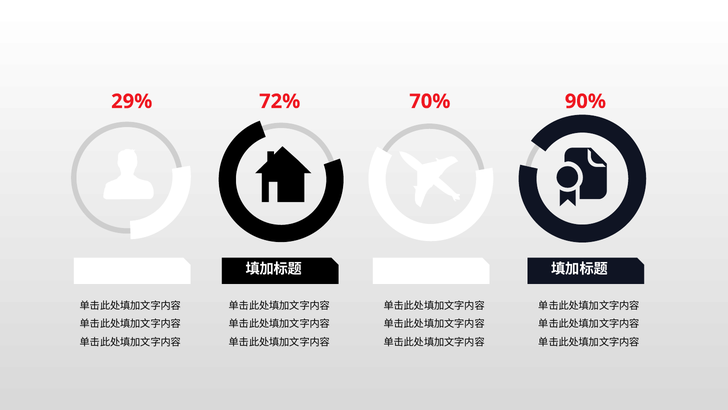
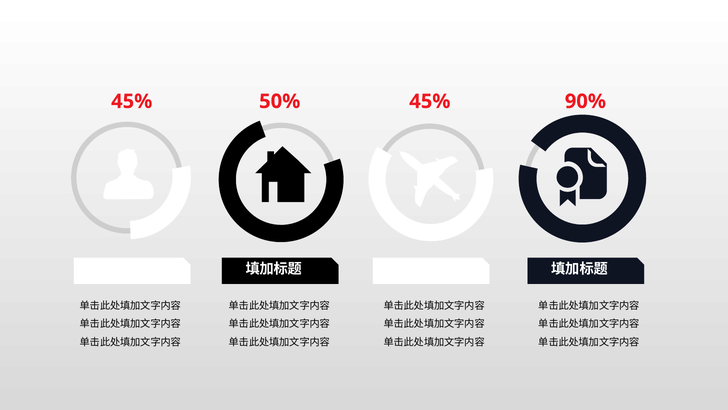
29%: 29% -> 45% (132, 101)
72%: 72% -> 50% (280, 101)
70%: 70% -> 45% (430, 101)
